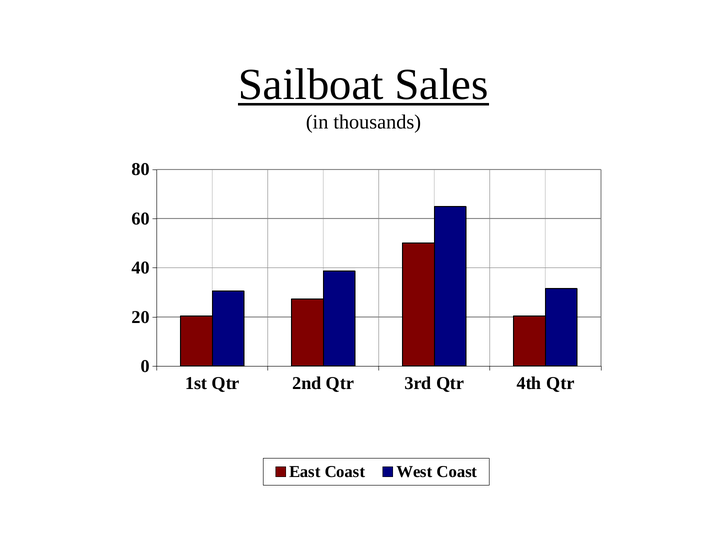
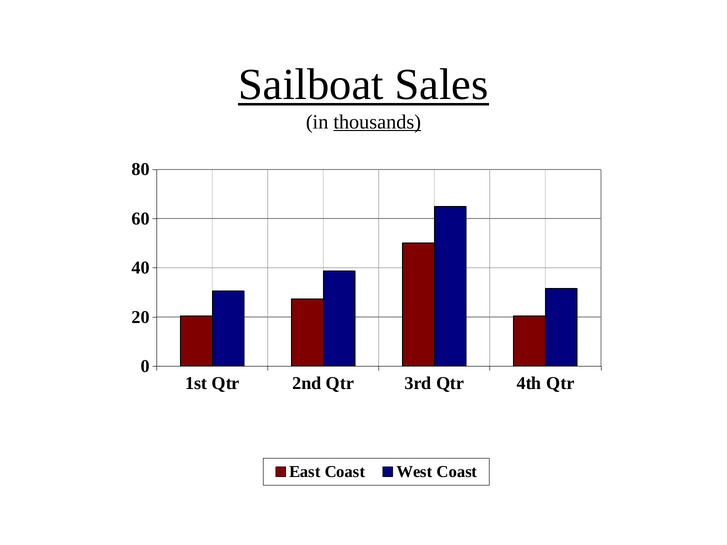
thousands underline: none -> present (377, 122)
